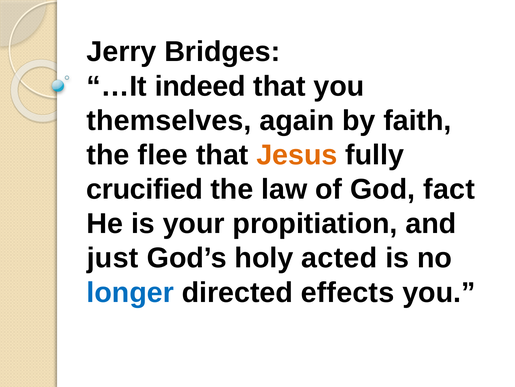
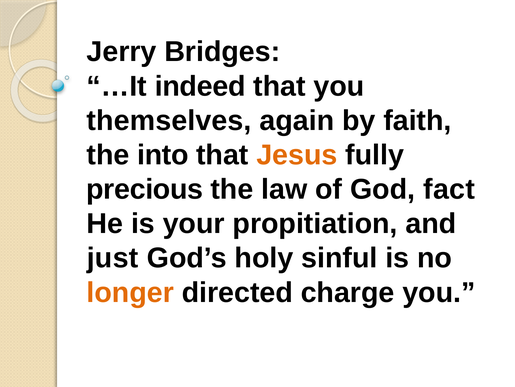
flee: flee -> into (163, 155)
crucified: crucified -> precious (145, 189)
acted: acted -> sinful (339, 258)
longer colour: blue -> orange (130, 292)
effects: effects -> charge (348, 292)
